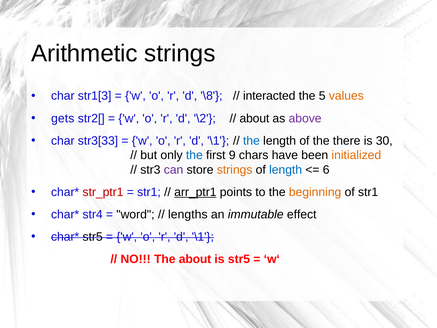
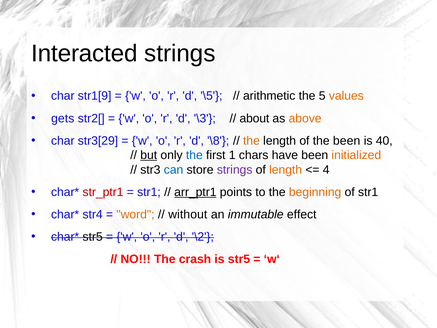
Arithmetic: Arithmetic -> Interacted (84, 54)
str1[3: str1[3 -> str1[9 (95, 96)
\8: \8 -> \5 (211, 96)
interacted: interacted -> arithmetic (269, 96)
\2: \2 -> \3 (205, 118)
above colour: purple -> orange (305, 118)
str3[33: str3[33 -> str3[29 (98, 141)
\1: \1 -> \8 (218, 141)
the colour: blue -> orange (251, 141)
the there: there -> been (347, 141)
30: 30 -> 40 (384, 141)
but underline: none -> present (149, 155)
9: 9 -> 1 (232, 155)
can colour: purple -> blue (174, 170)
strings colour: orange -> purple (235, 170)
length colour: blue -> orange (286, 170)
6: 6 -> 4 (326, 170)
word colour: black -> orange (135, 214)
lengths: lengths -> without (188, 214)
\1: \1 -> \2 (203, 237)
The about: about -> crash (195, 259)
